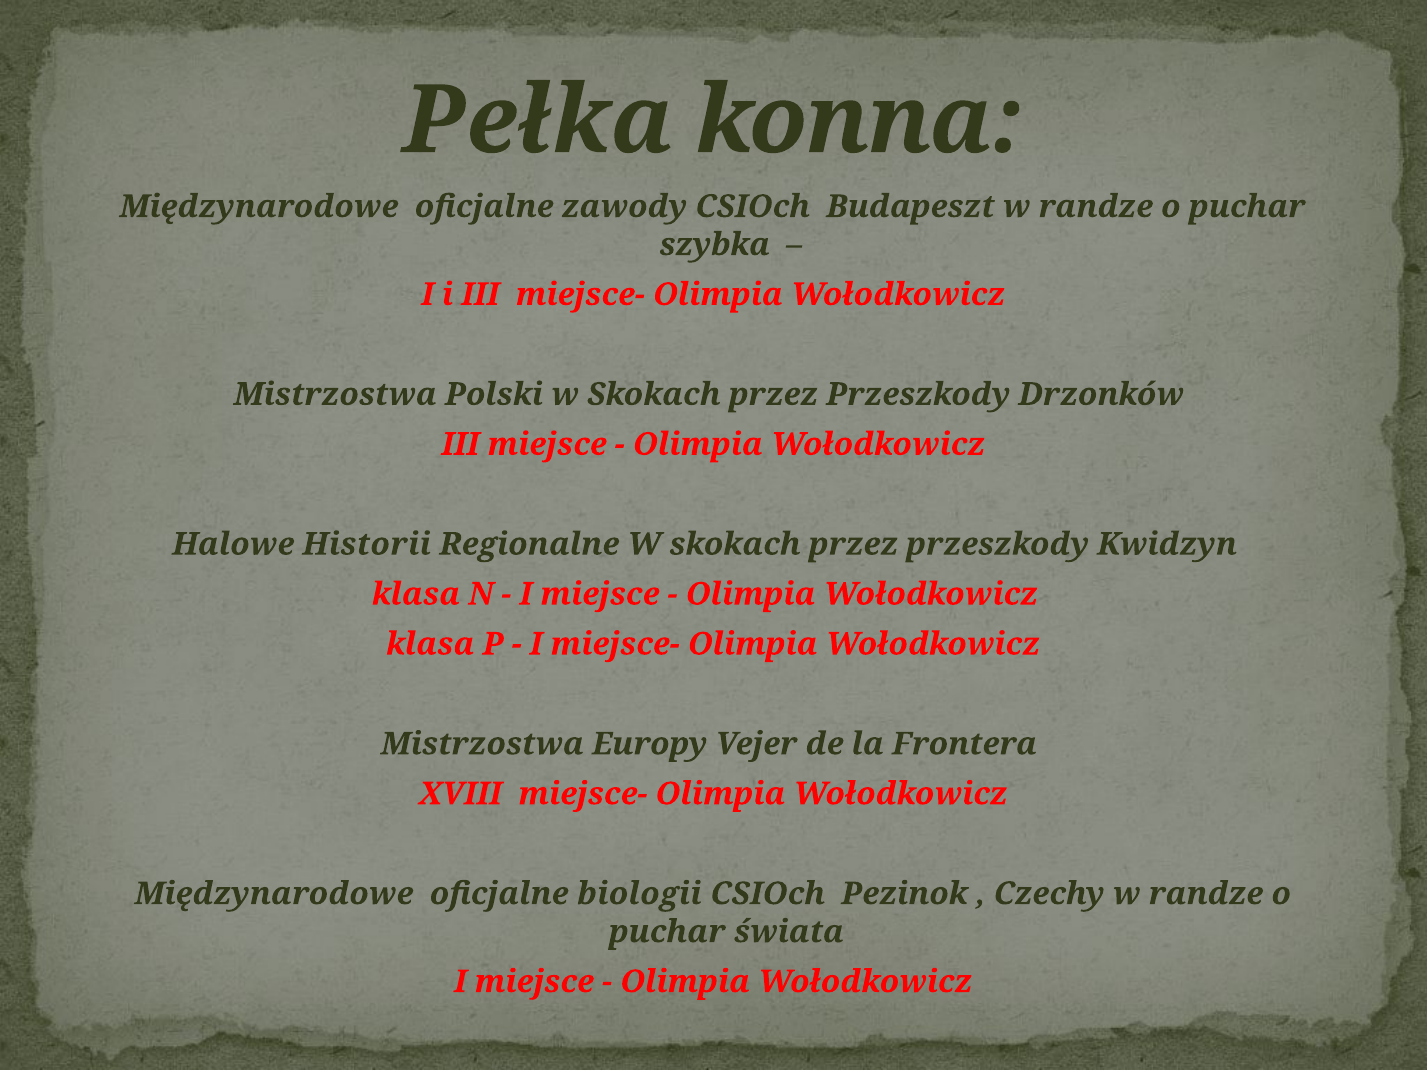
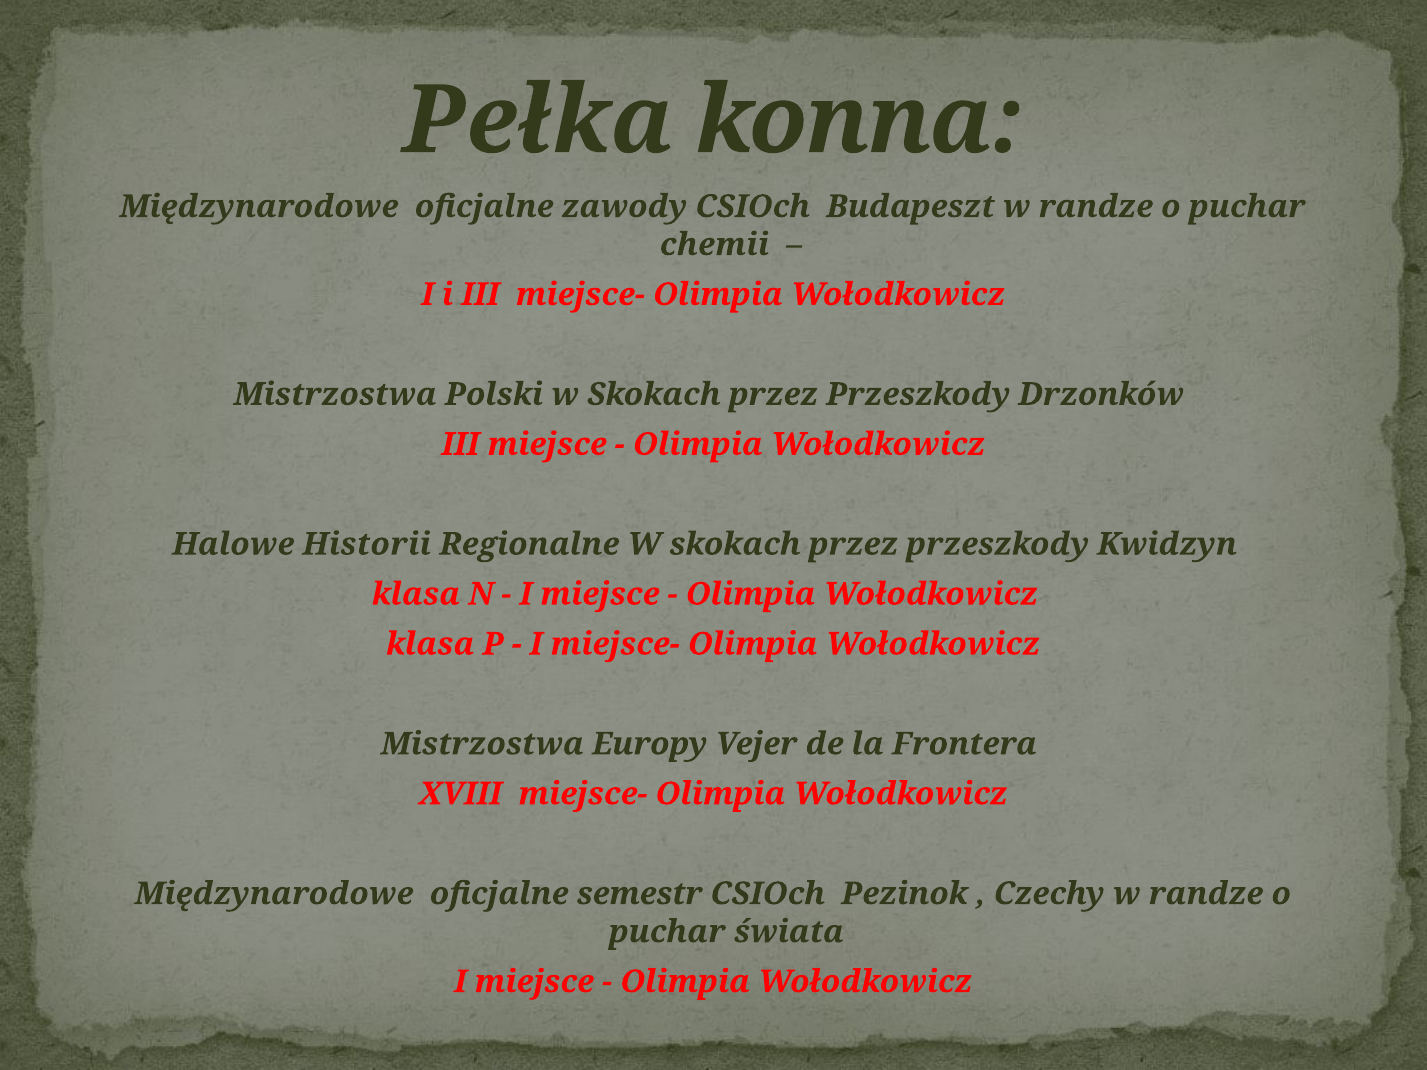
szybka: szybka -> chemii (714, 245)
biologii: biologii -> semestr (640, 894)
